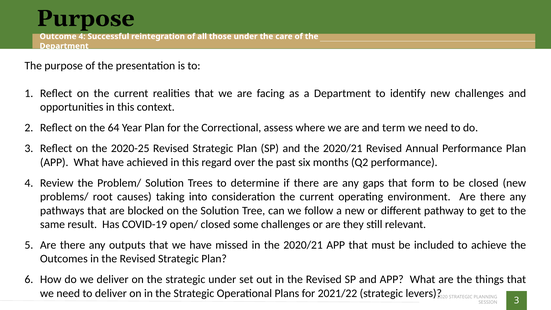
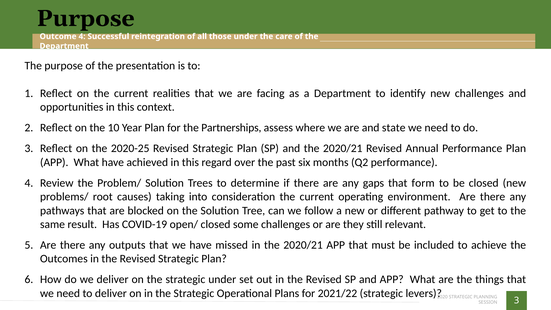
64: 64 -> 10 (114, 128)
Correctional: Correctional -> Partnerships (231, 128)
term: term -> state (394, 128)
